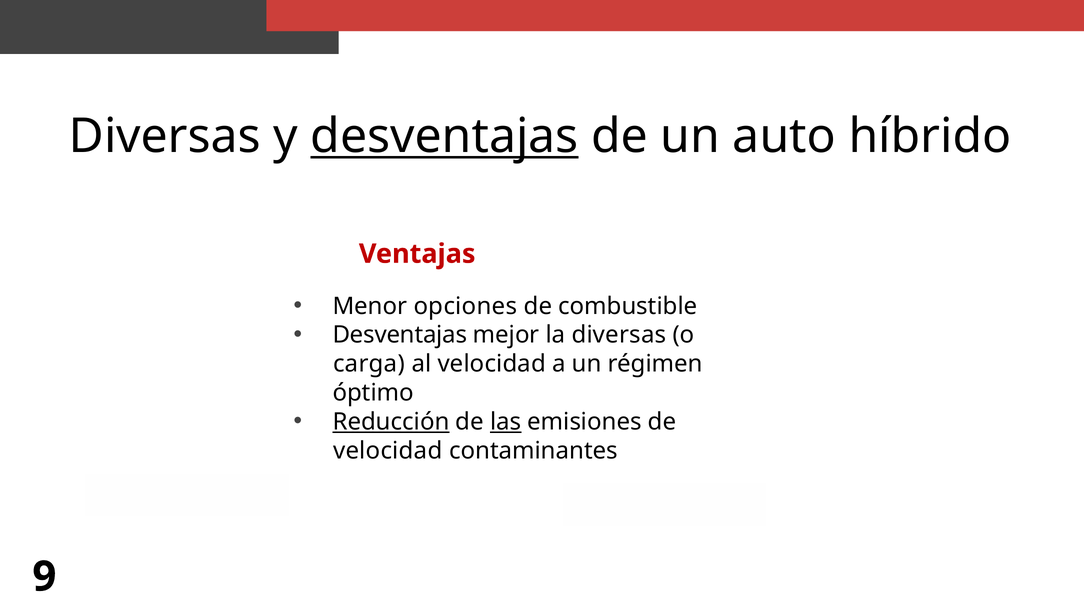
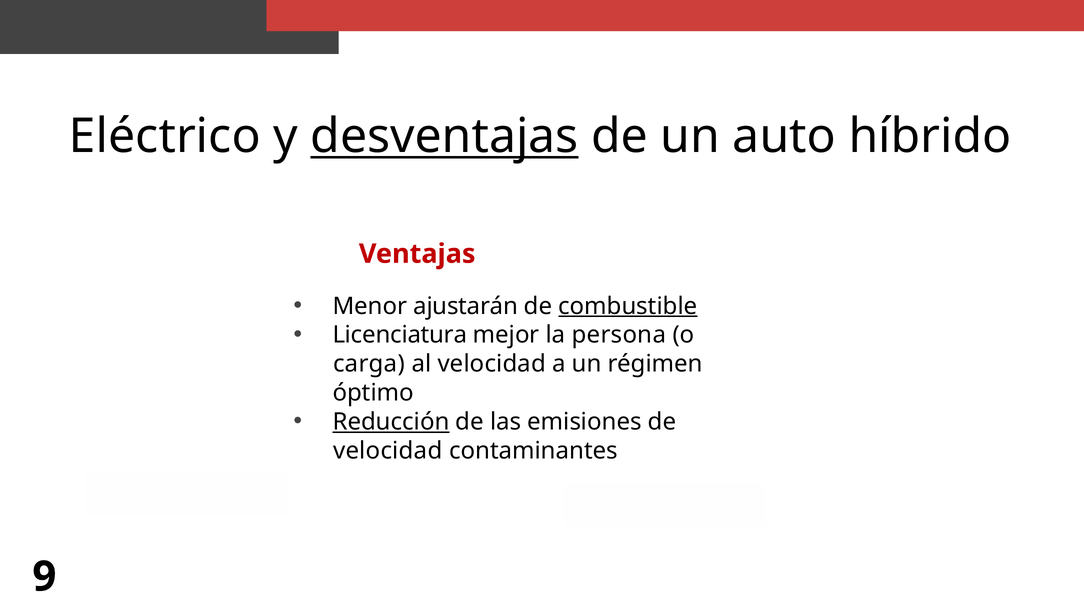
Diversas: Diversas -> Eléctrico (165, 136)
opciones: opciones -> ajustarán (466, 306)
combustible underline: none -> present (628, 306)
Desventajas: Desventajas -> Licenciatura (400, 335)
la diversas: diversas -> persona (619, 335)
las underline: present -> none (506, 422)
